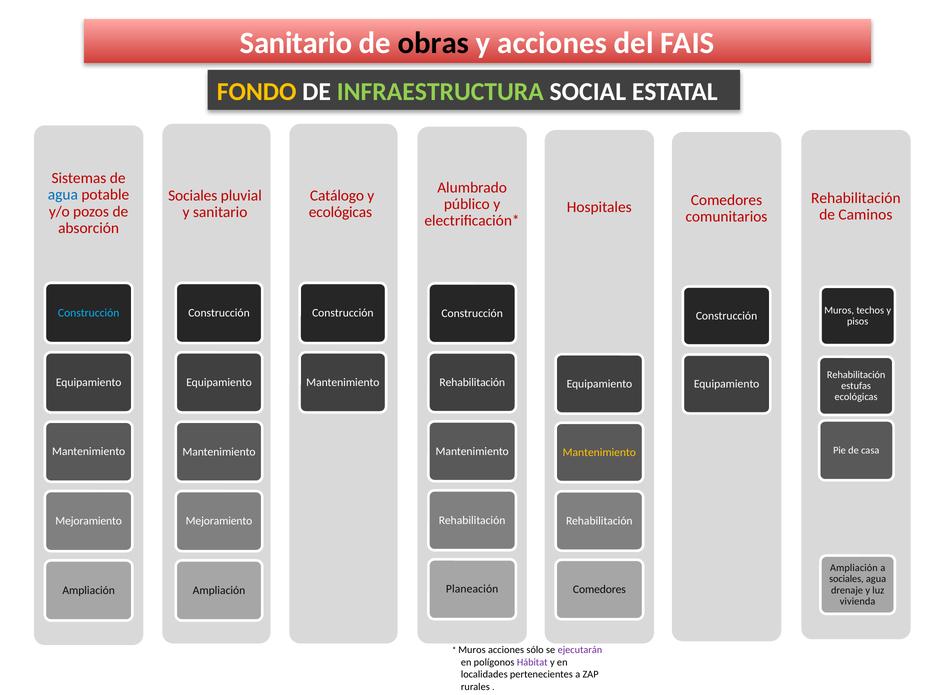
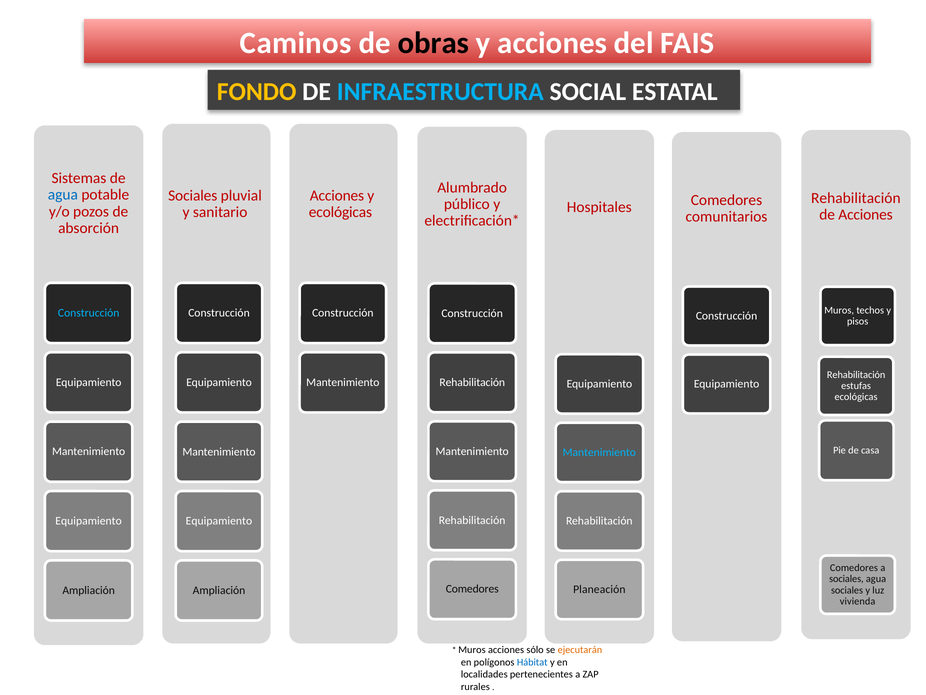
Sanitario: Sanitario -> Caminos (296, 43)
INFRAESTRUCTURA colour: light green -> light blue (440, 92)
Catálogo: Catálogo -> Acciones (337, 195)
de Caminos: Caminos -> Acciones (866, 214)
Mantenimiento colour: yellow -> light blue (599, 452)
Mejoramiento: Mejoramiento -> Equipamiento (89, 521)
Mejoramiento: Mejoramiento -> Equipamiento (219, 521)
Ampliación: Ampliación -> Comedores (854, 568)
Planeación: Planeación -> Comedores (472, 589)
Comedores: Comedores -> Planeación (599, 589)
drenaje: drenaje -> sociales (847, 590)
ejecutarán colour: purple -> orange (580, 649)
Hábitat colour: purple -> blue (532, 662)
